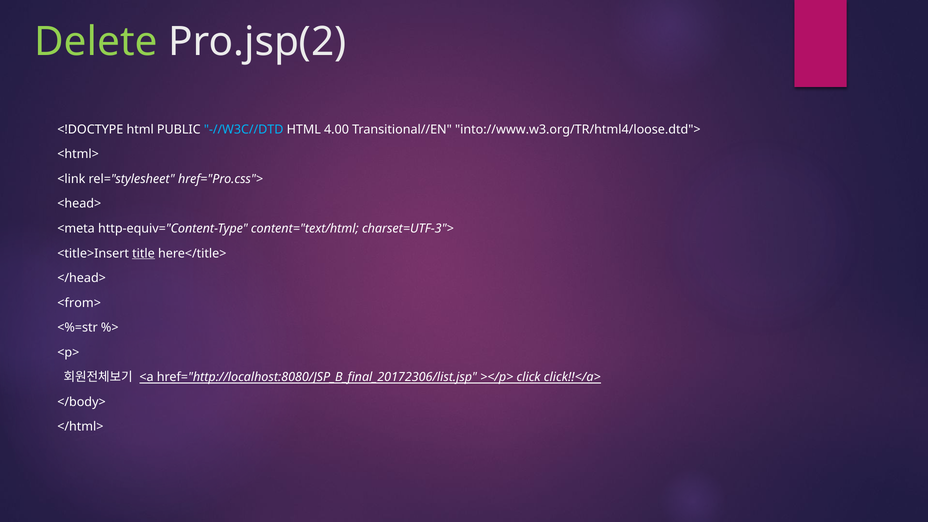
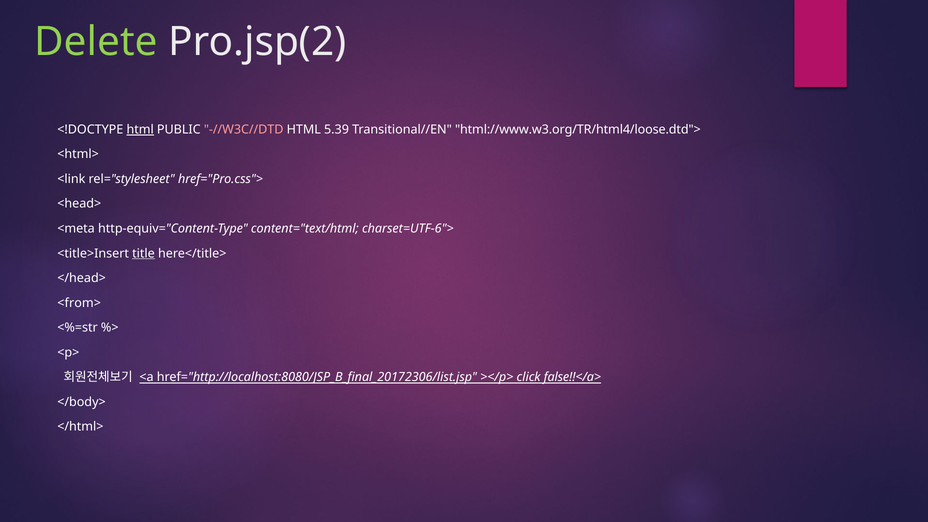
html underline: none -> present (140, 130)
-//W3C//DTD colour: light blue -> pink (244, 130)
4.00: 4.00 -> 5.39 (336, 130)
into://www.w3.org/TR/html4/loose.dtd">: into://www.w3.org/TR/html4/loose.dtd"> -> html://www.w3.org/TR/html4/loose.dtd"> (578, 130)
charset=UTF-3">: charset=UTF-3"> -> charset=UTF-6"> (408, 229)
click!!</a>: click!!</a> -> false!!</a> (572, 377)
